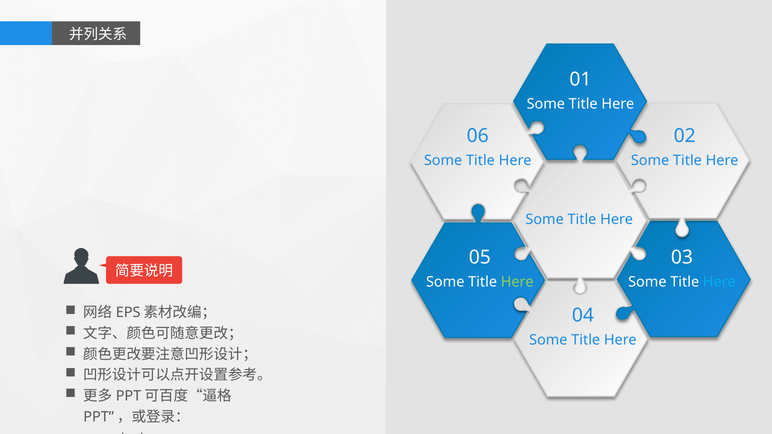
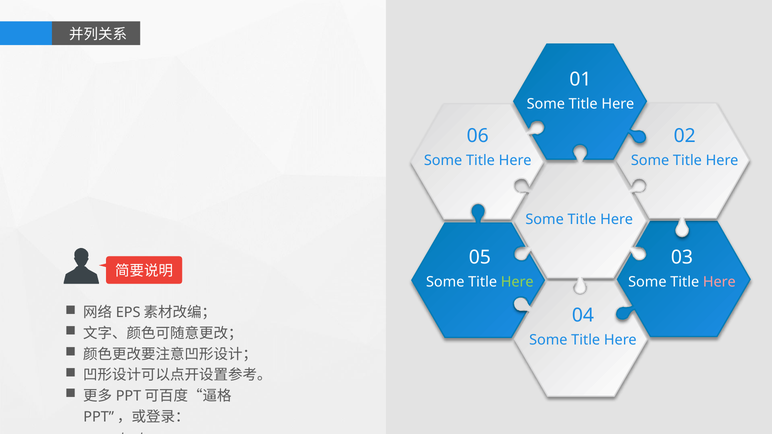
Here colour: light blue -> pink (719, 282)
